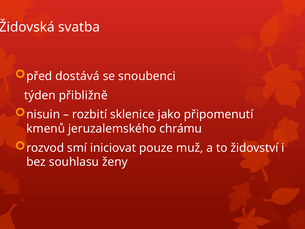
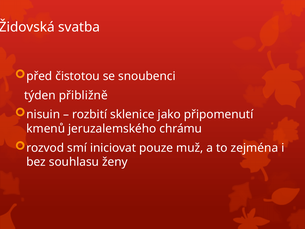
dostává: dostává -> čistotou (78, 76)
židovství: židovství -> zejména (254, 148)
